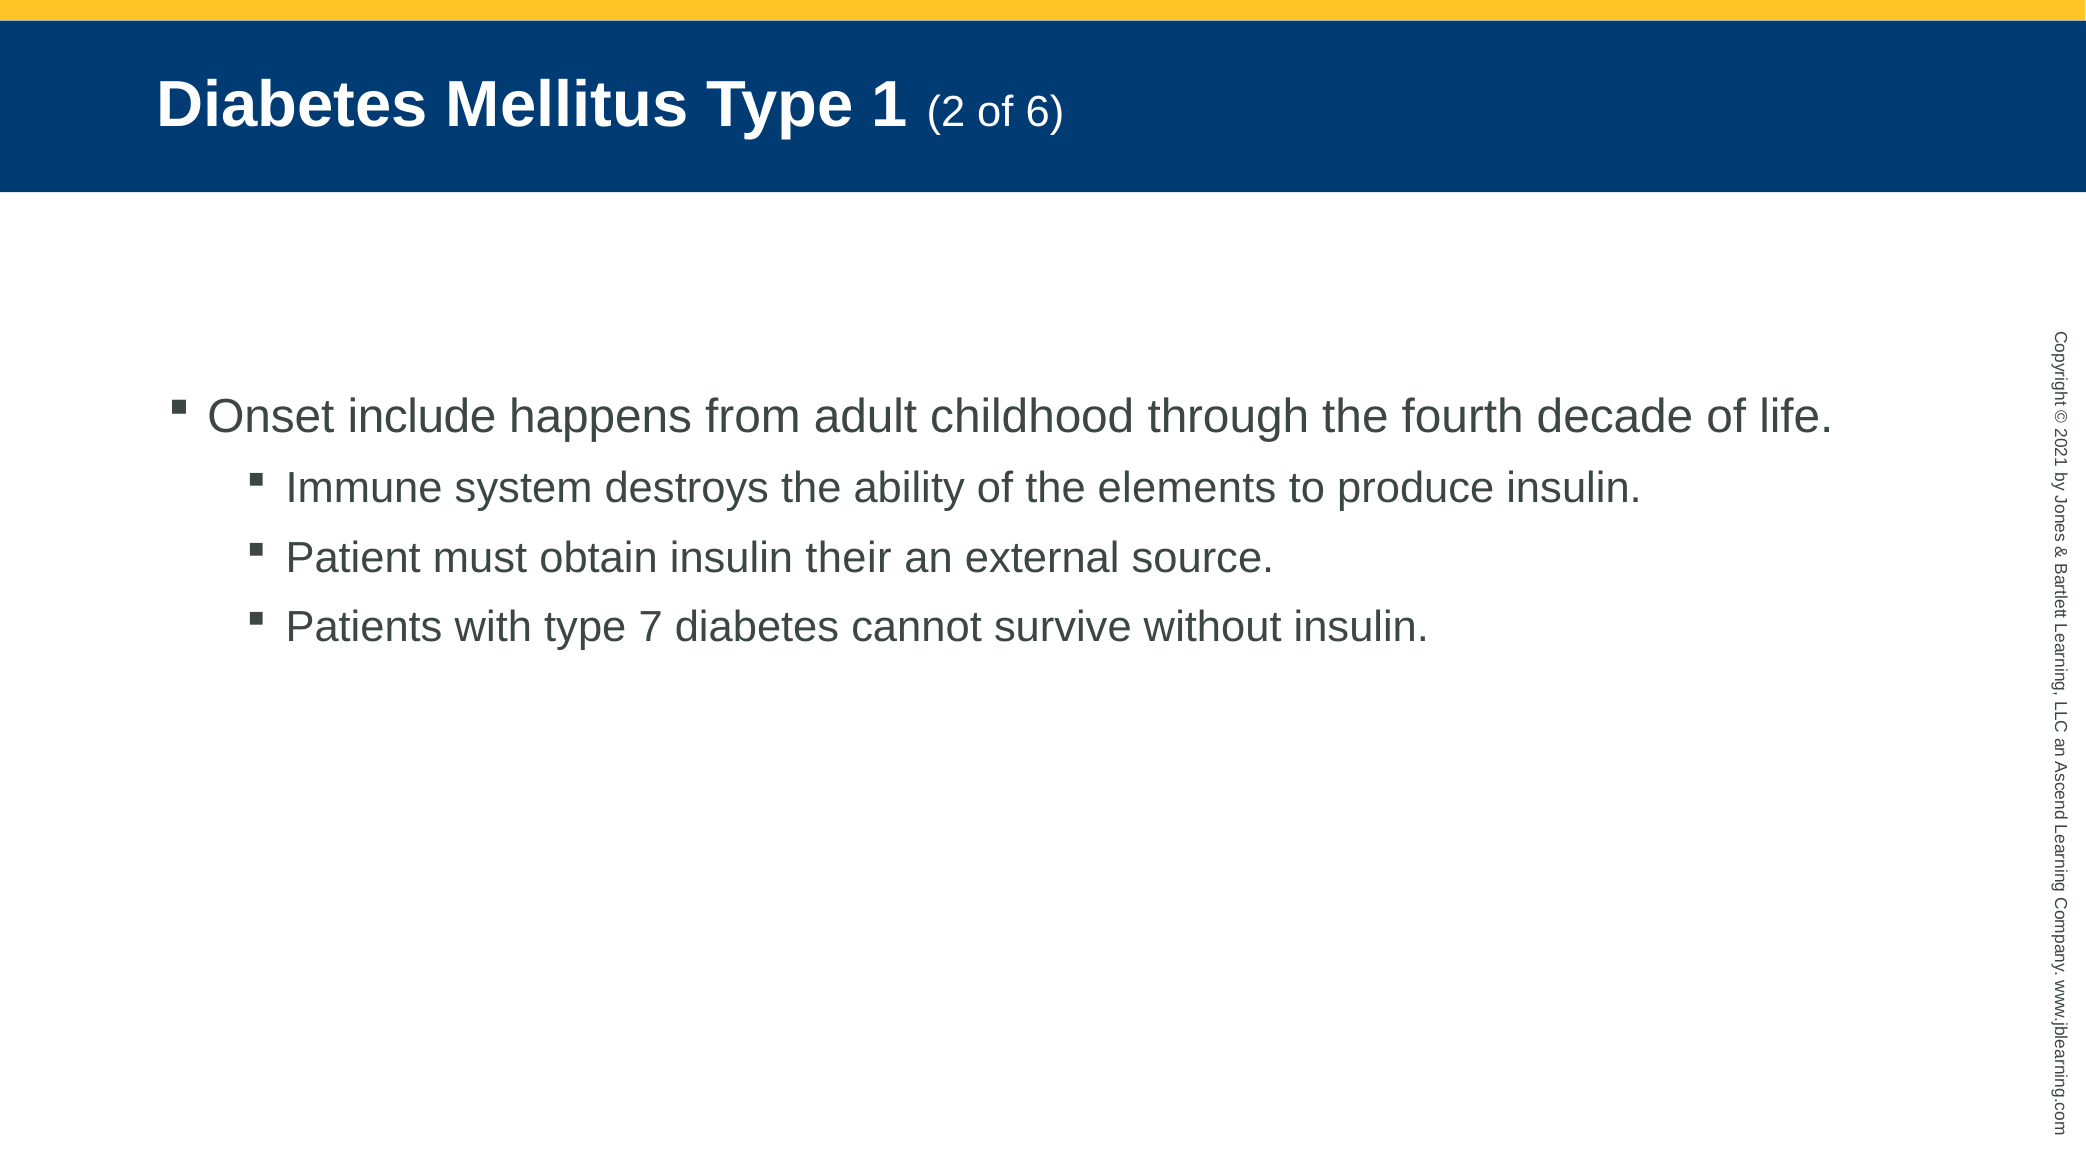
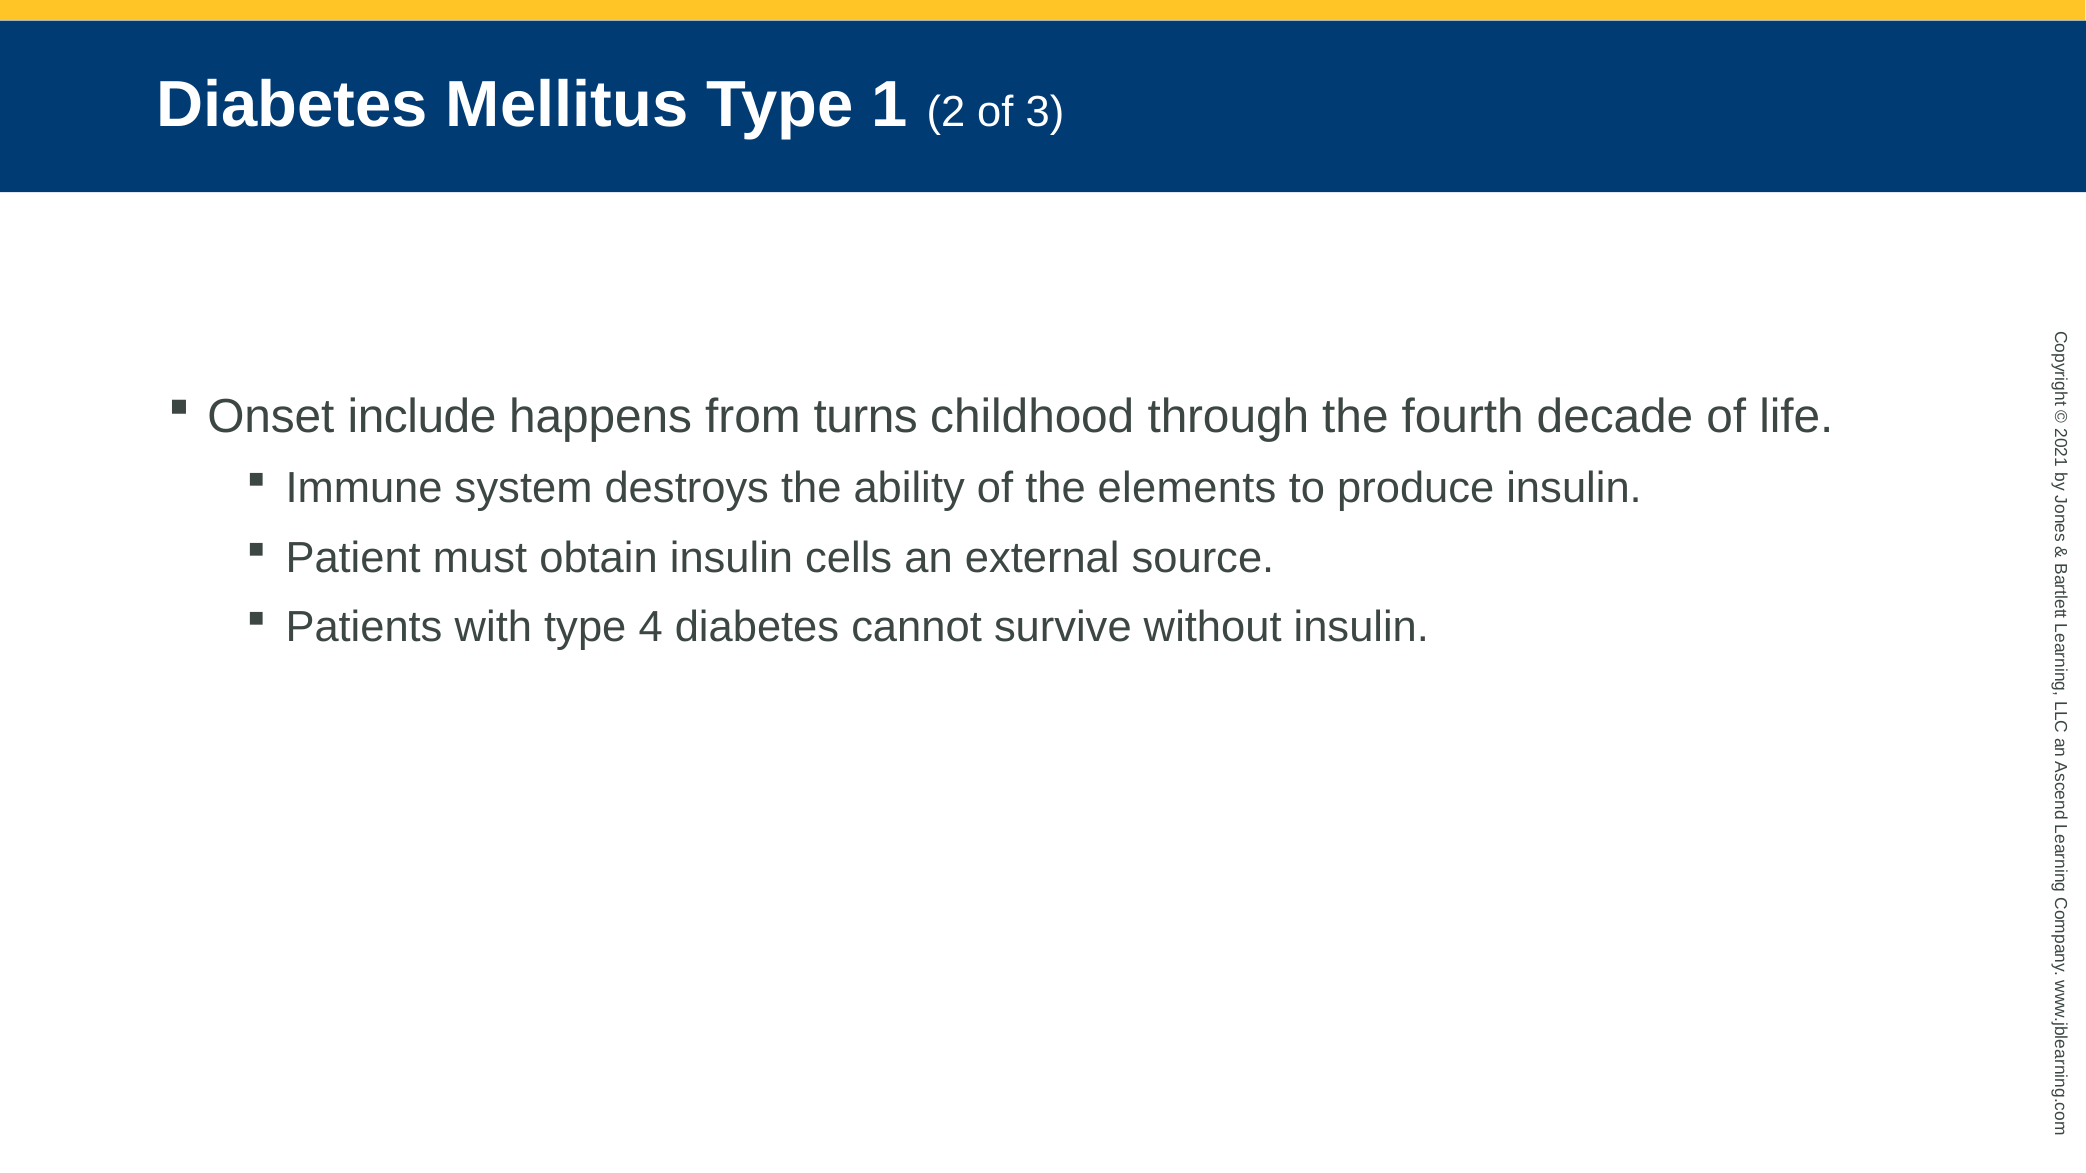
6: 6 -> 3 (1045, 112)
adult: adult -> turns (866, 417)
their: their -> cells (849, 558)
7: 7 -> 4 (651, 628)
